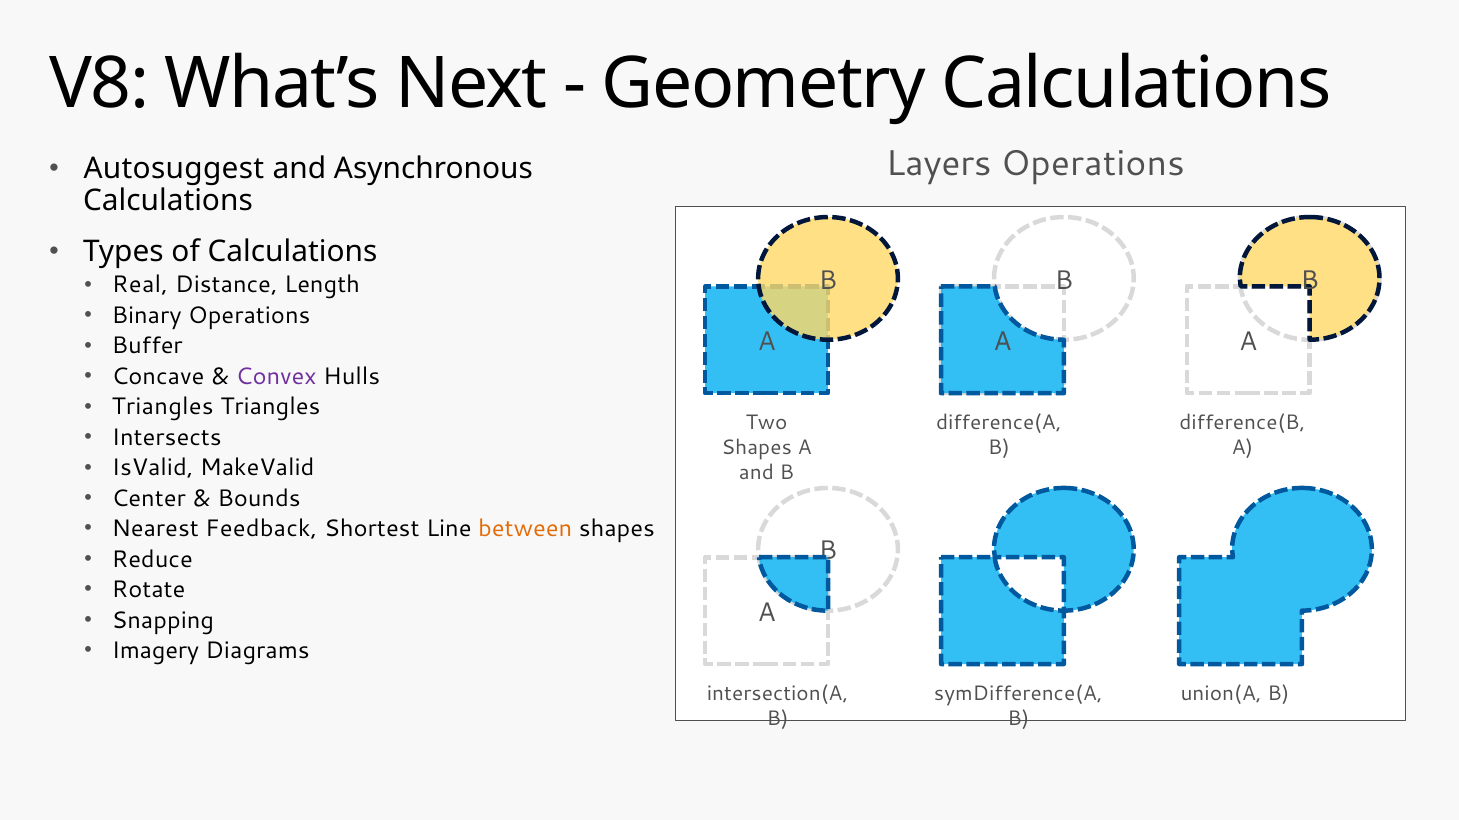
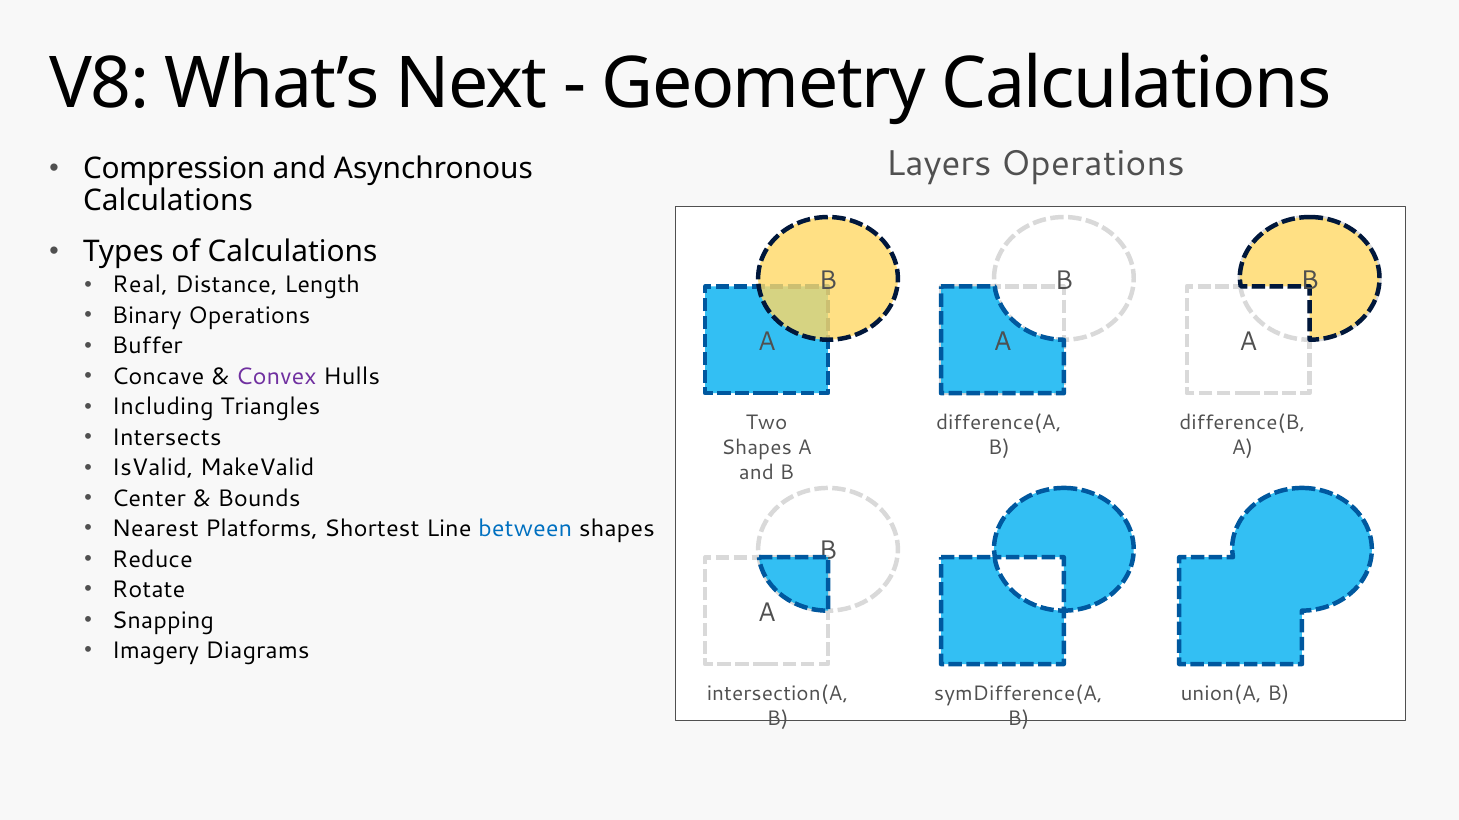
Autosuggest: Autosuggest -> Compression (174, 169)
Triangles: Triangles -> Including (163, 407)
Feedback: Feedback -> Platforms (261, 529)
between colour: orange -> blue (525, 529)
